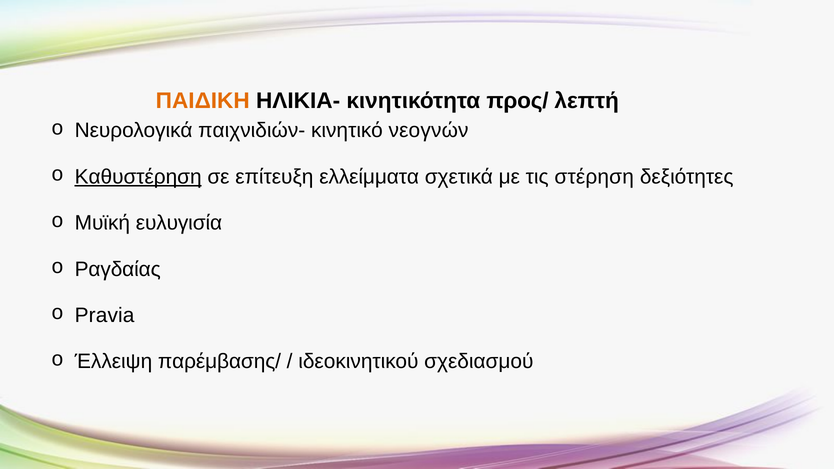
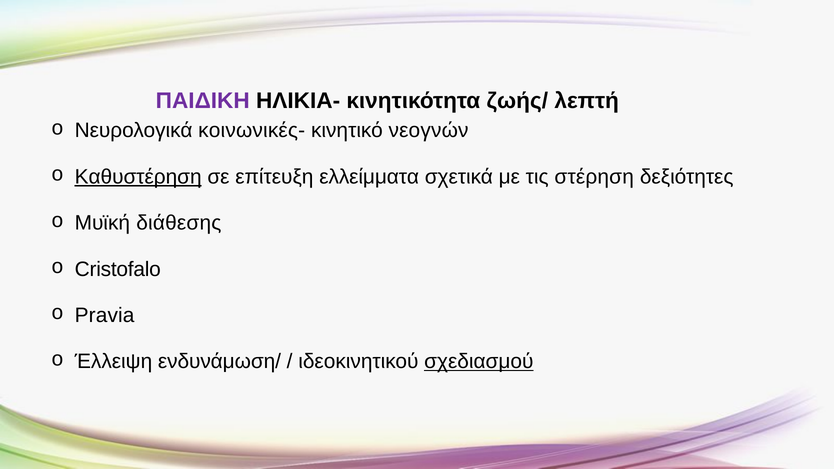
ΠΑΙΔΙΚΗ colour: orange -> purple (203, 101)
προς/: προς/ -> ζωής/ (517, 101)
παιχνιδιών-: παιχνιδιών- -> κοινωνικές- (252, 131)
ευλυγισία: ευλυγισία -> διάθεσης (179, 223)
Ραγδαίας: Ραγδαίας -> Cristofalo (118, 269)
παρέμβασης/: παρέμβασης/ -> ενδυνάμωση/ (219, 362)
σχεδιασμού underline: none -> present (479, 362)
